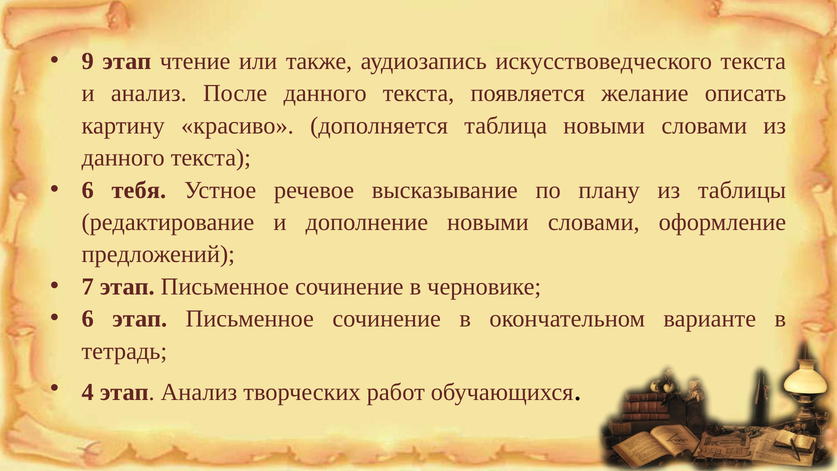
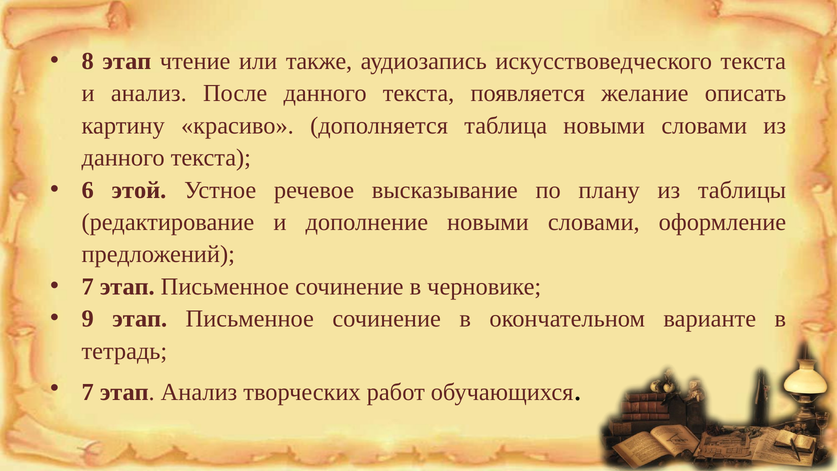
9: 9 -> 8 (88, 61)
тебя: тебя -> этой (139, 190)
6: 6 -> 9 (88, 319)
4: 4 -> 7 (88, 392)
